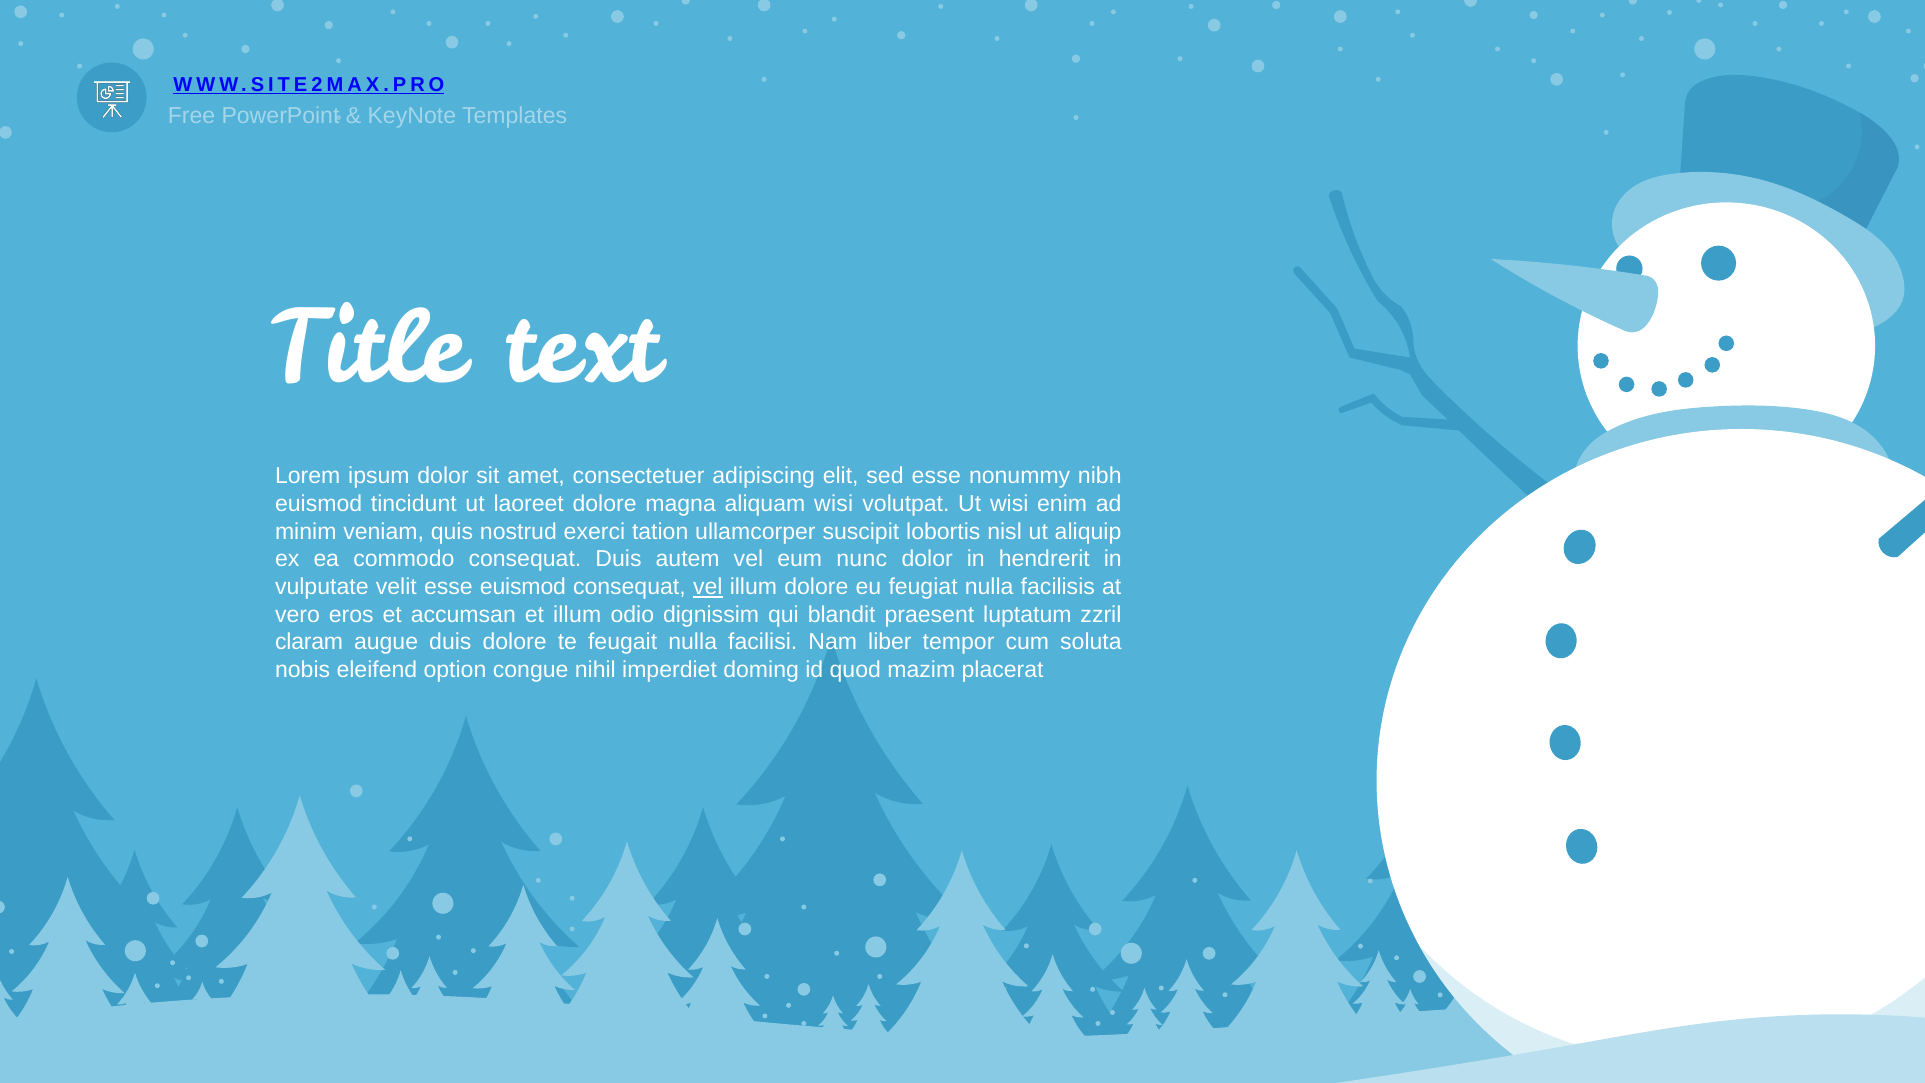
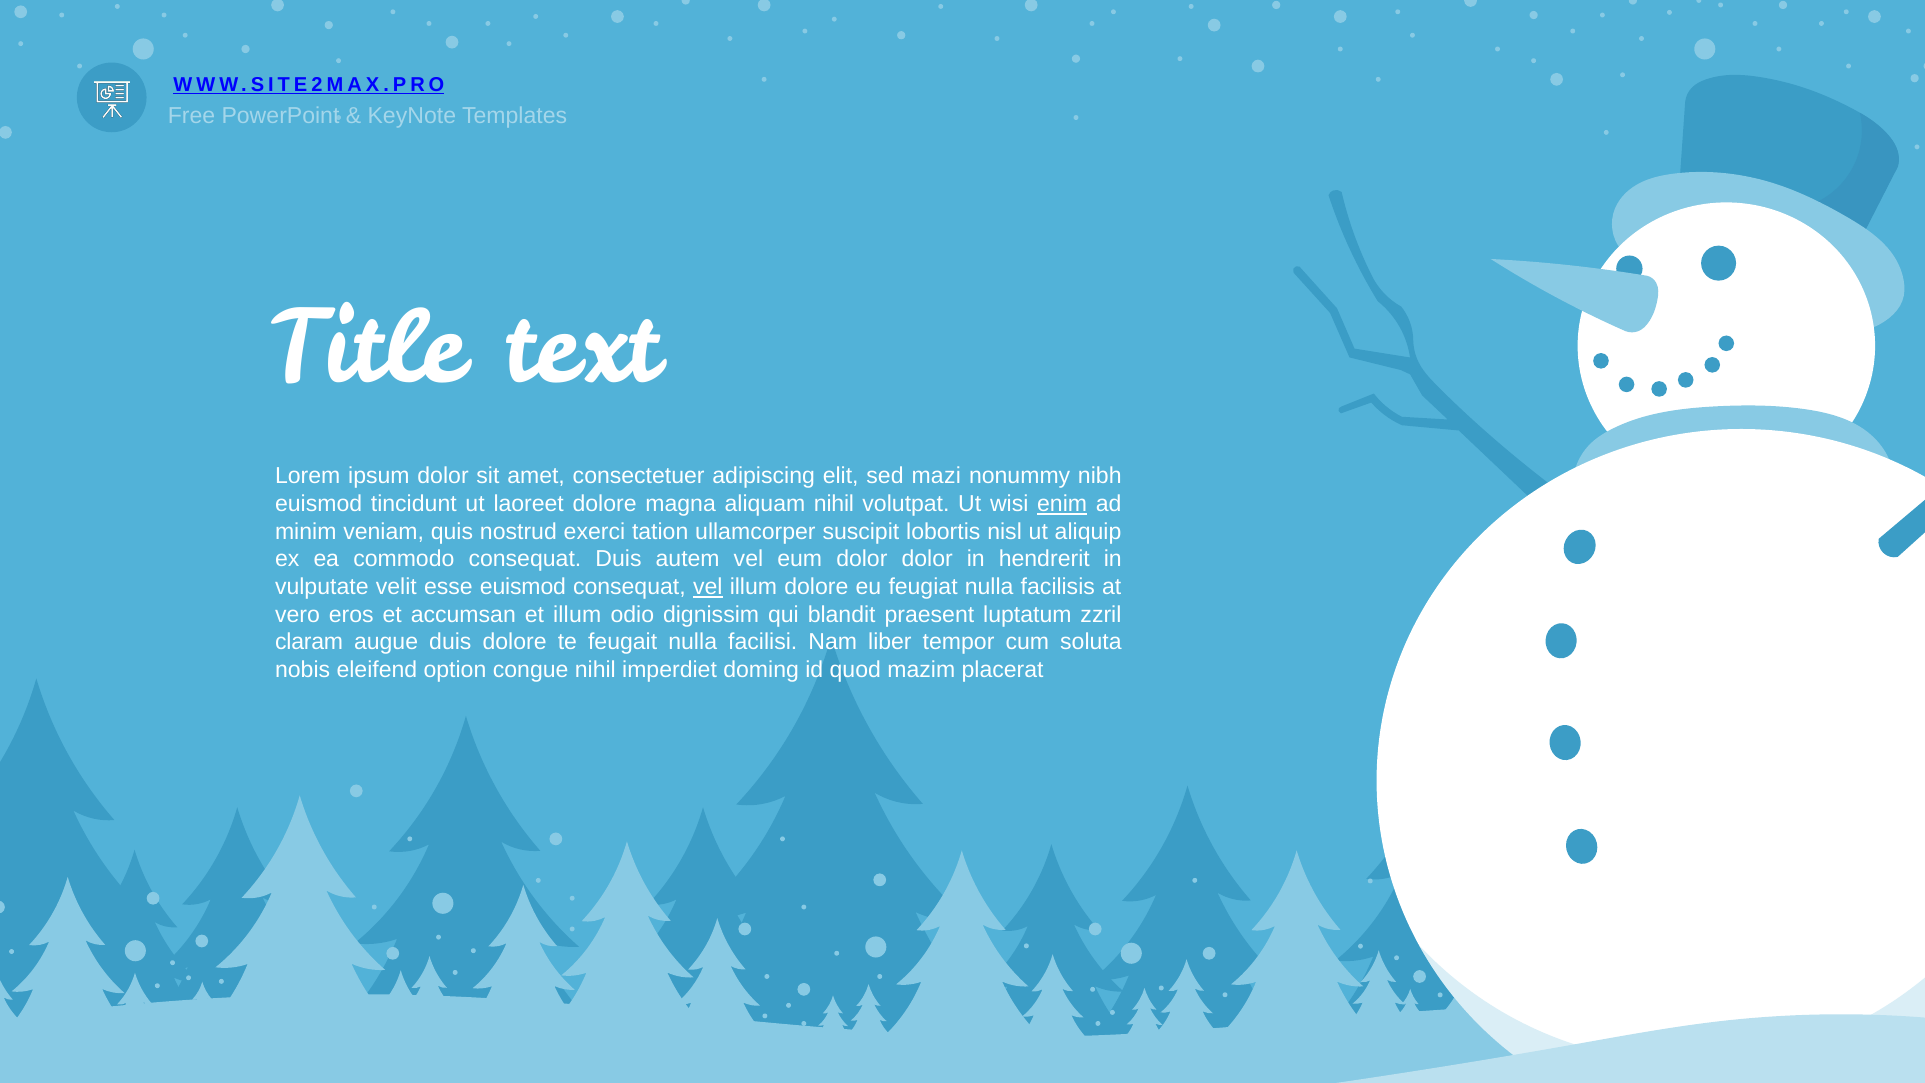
sed esse: esse -> mazi (936, 476)
aliquam wisi: wisi -> nihil (834, 504)
enim underline: none -> present (1062, 504)
eum nunc: nunc -> dolor (862, 559)
